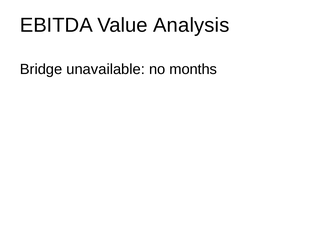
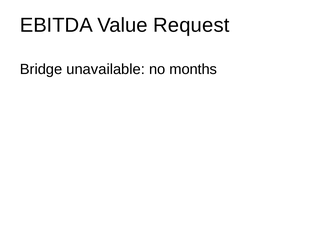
Analysis: Analysis -> Request (191, 25)
